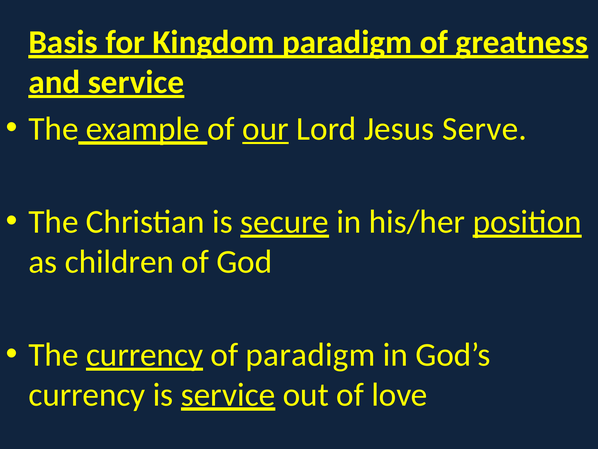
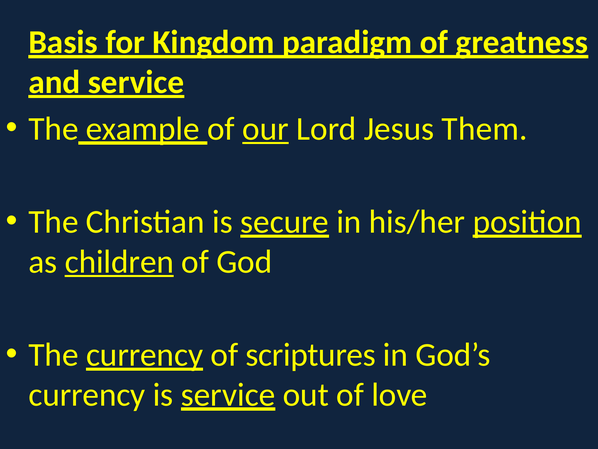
Serve: Serve -> Them (485, 129)
children underline: none -> present (119, 261)
of paradigm: paradigm -> scriptures (311, 354)
